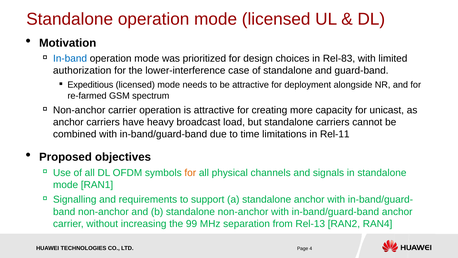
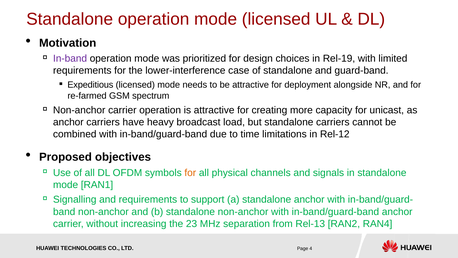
In-band colour: blue -> purple (70, 59)
Rel-83: Rel-83 -> Rel-19 (339, 59)
authorization: authorization -> requirements (82, 71)
Rel-11: Rel-11 -> Rel-12 (335, 134)
99: 99 -> 23 (192, 223)
